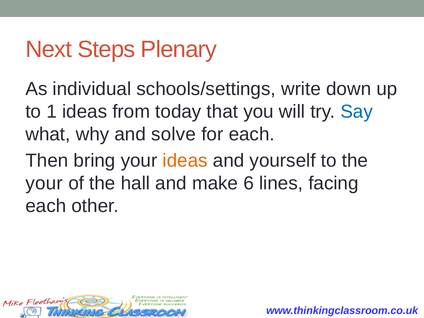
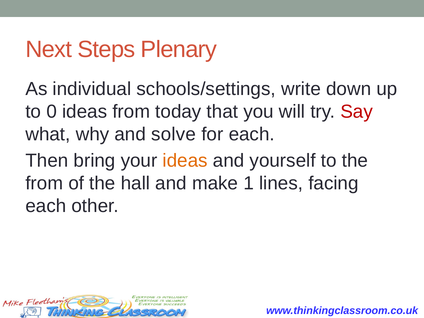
1: 1 -> 0 (52, 112)
Say colour: blue -> red (357, 112)
your: your -> from (44, 183)
6: 6 -> 1 (249, 183)
